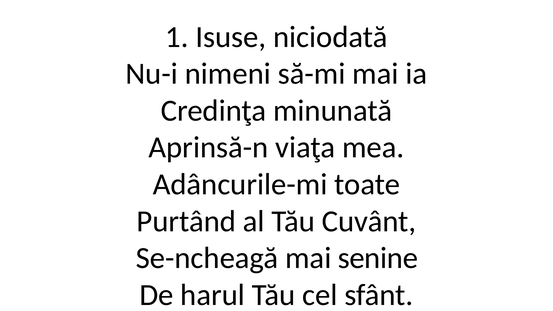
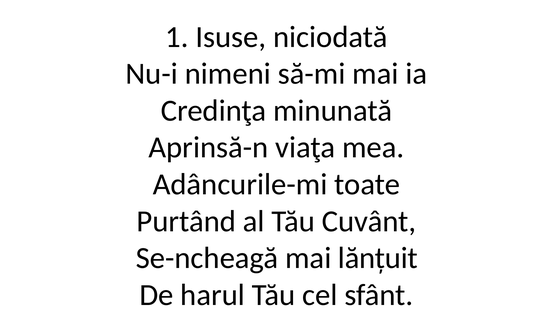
senine: senine -> lănțuit (378, 258)
